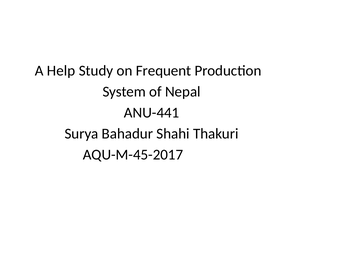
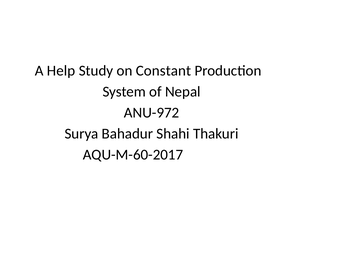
Frequent: Frequent -> Constant (163, 71)
ANU-441: ANU-441 -> ANU-972 (152, 113)
AQU-M-45-2017: AQU-M-45-2017 -> AQU-M-60-2017 (133, 155)
